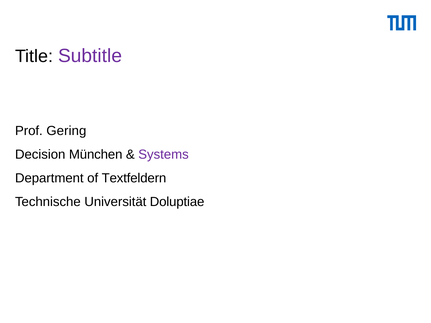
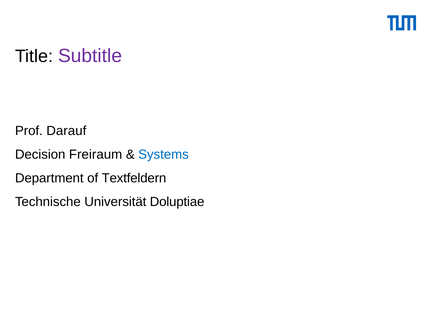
Gering: Gering -> Darauf (66, 131)
München: München -> Freiraum (96, 155)
Systems colour: purple -> blue (164, 155)
